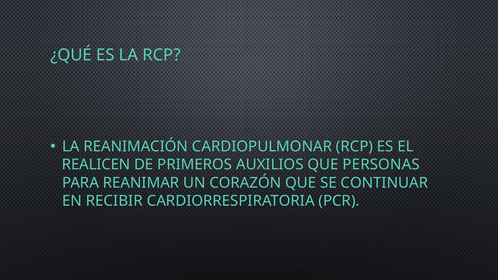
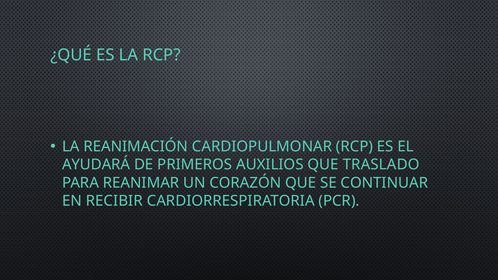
REALICEN: REALICEN -> AYUDARÁ (96, 165)
PERSONAS: PERSONAS -> TRASLADO (381, 165)
